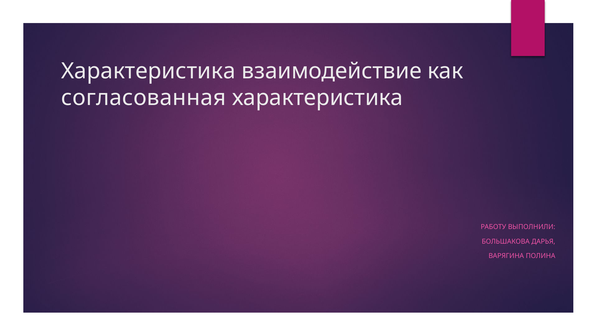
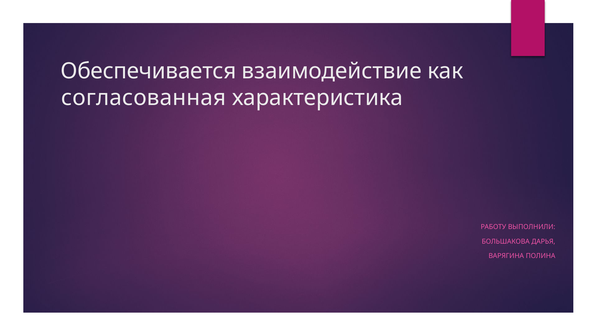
Характеристика: Характеристика -> Обеспечивается (148, 71)
